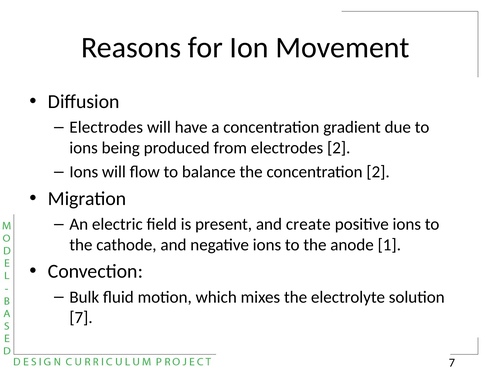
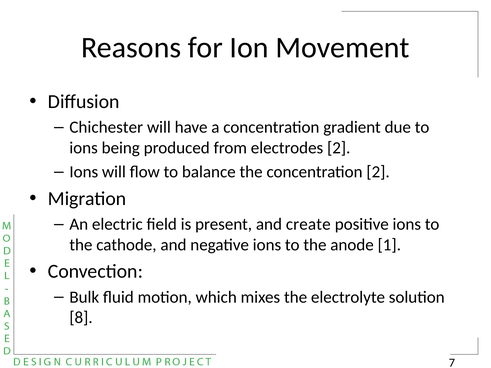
Electrodes: Electrodes -> Chichester (106, 127)
7: 7 -> 8 (81, 318)
